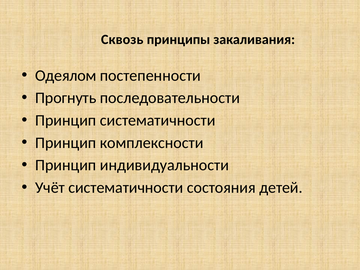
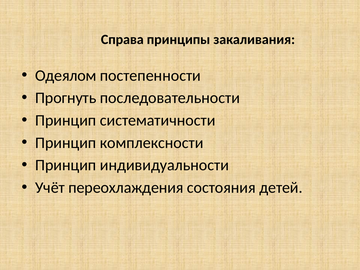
Сквозь: Сквозь -> Справа (122, 39)
Учёт систематичности: систематичности -> переохлаждения (126, 188)
